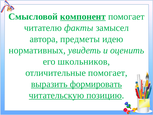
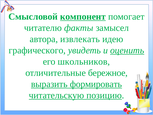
предметы: предметы -> извлекать (80, 39)
нормативных: нормативных -> графического (37, 50)
оценить underline: none -> present (127, 50)
отличительные помогает: помогает -> бережное (108, 73)
